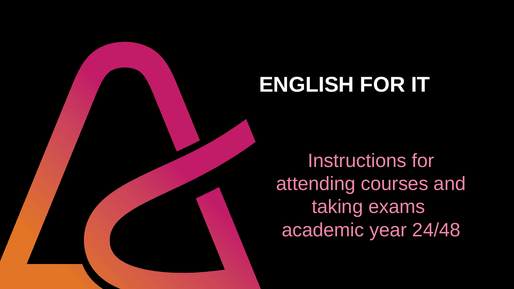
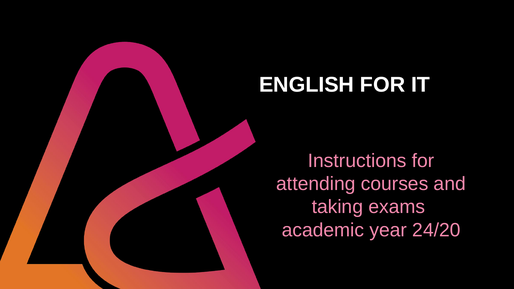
24/48: 24/48 -> 24/20 (436, 230)
